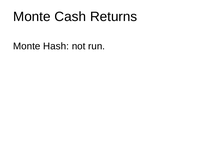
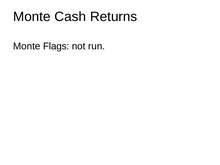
Hash: Hash -> Flags (56, 46)
